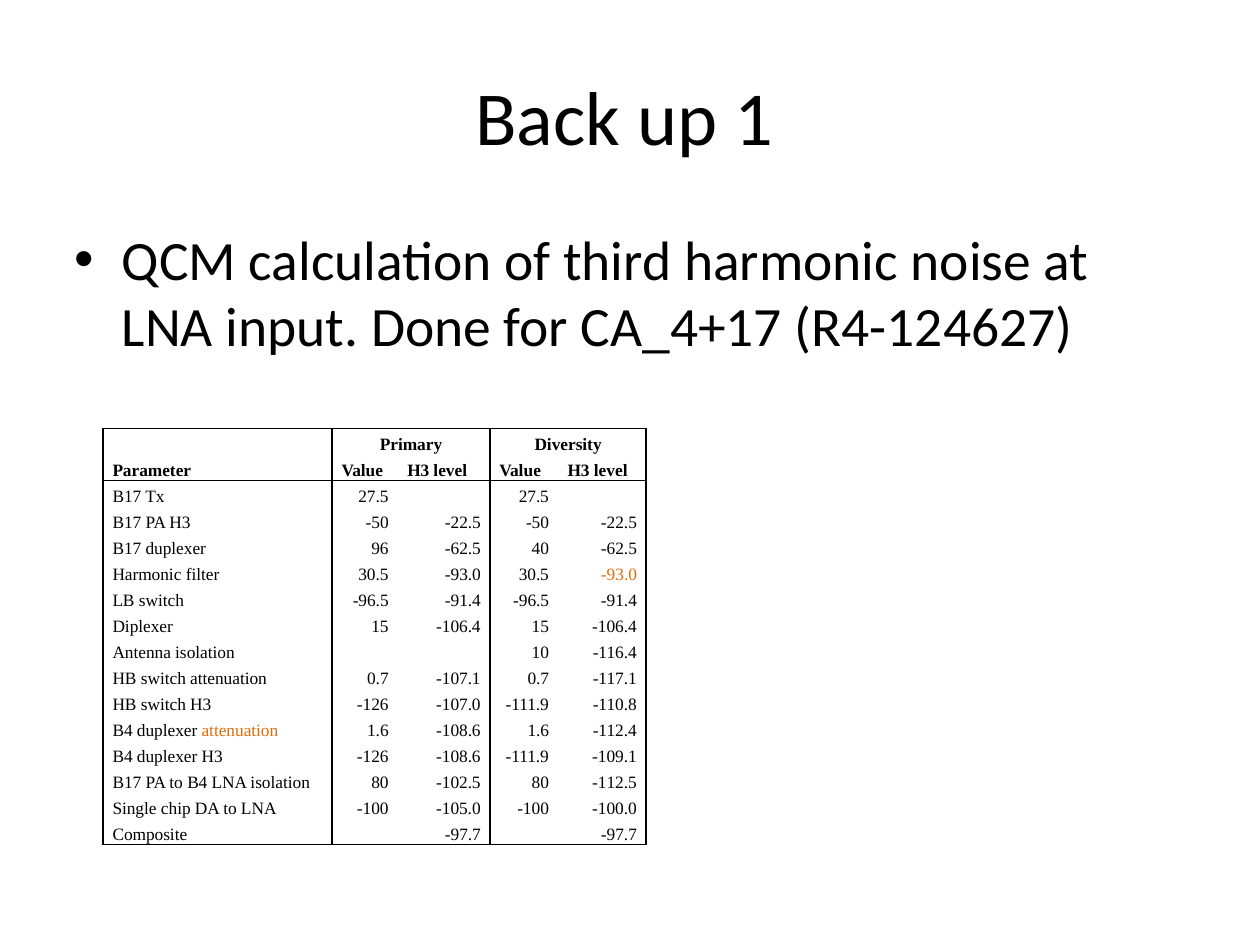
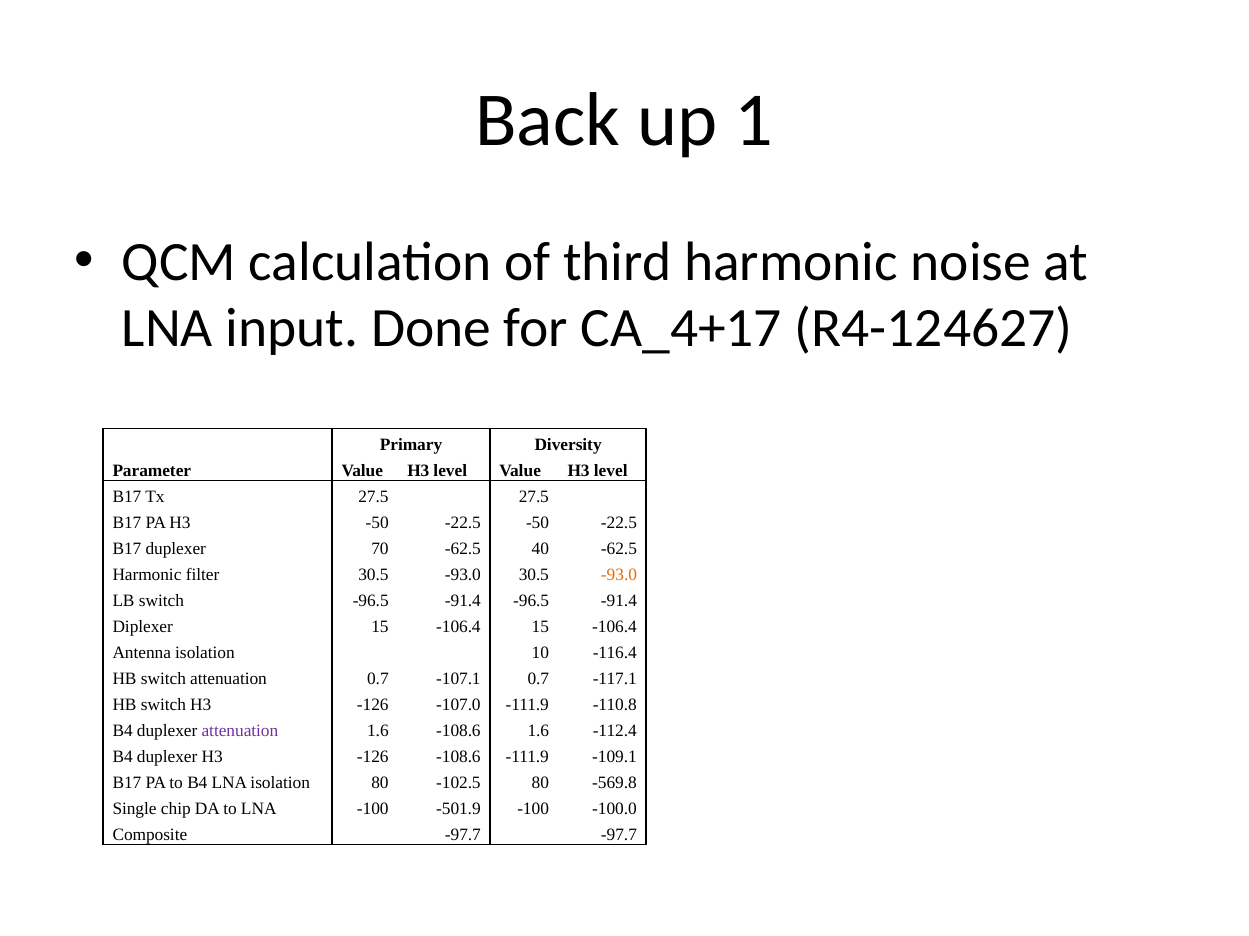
96: 96 -> 70 (380, 550)
attenuation colour: orange -> purple (240, 732)
-112.5: -112.5 -> -569.8 (615, 784)
-105.0: -105.0 -> -501.9 (458, 810)
